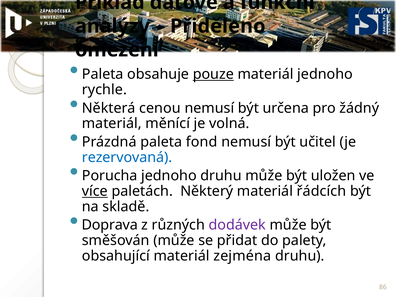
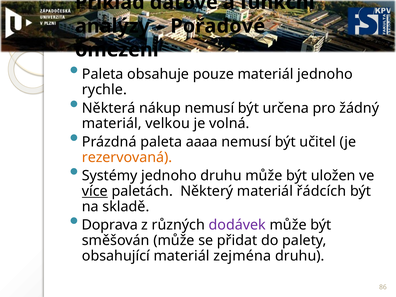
Přiděleno: Přiděleno -> Pořadové (218, 26)
pouze underline: present -> none (213, 74)
cenou: cenou -> nákup (160, 108)
měnící: měnící -> velkou (168, 123)
fond: fond -> aaaa (202, 142)
rezervovaná colour: blue -> orange (127, 157)
Porucha: Porucha -> Systémy (110, 176)
